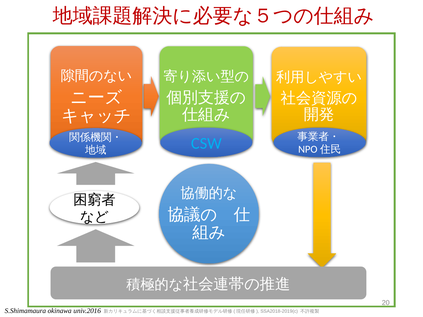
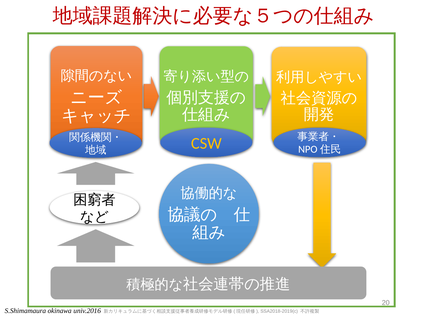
CSW colour: light blue -> yellow (206, 144)
